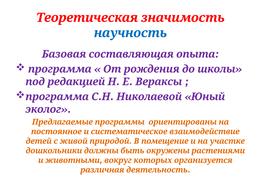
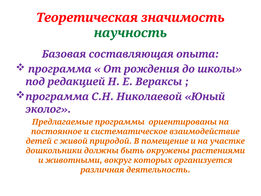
научность colour: blue -> green (130, 33)
